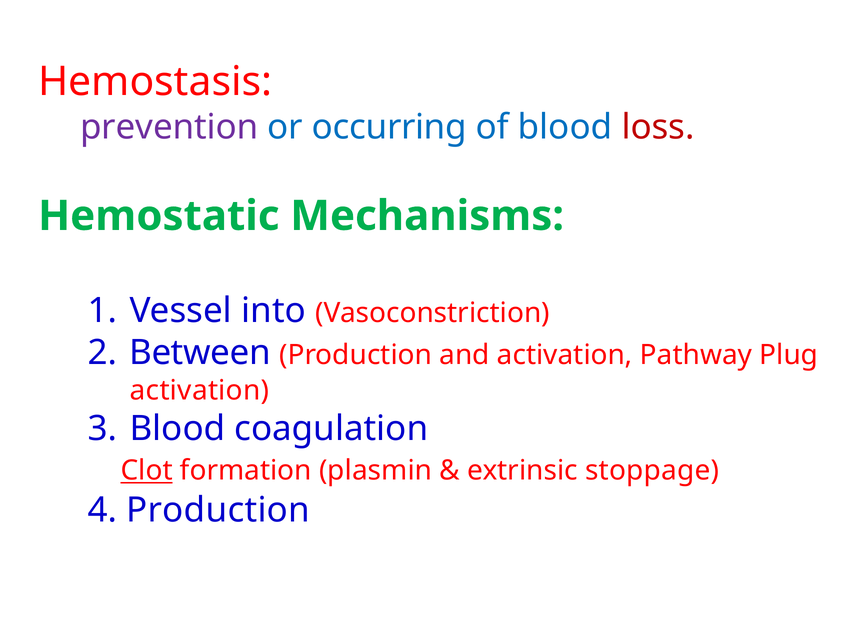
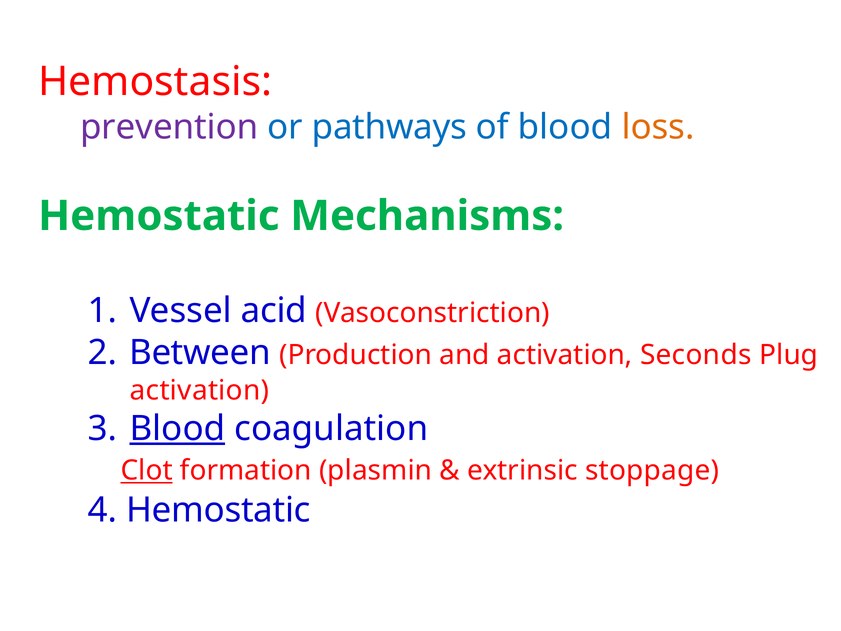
occurring: occurring -> pathways (389, 127)
loss colour: red -> orange (658, 127)
into: into -> acid (274, 311)
Pathway: Pathway -> Seconds (696, 355)
Blood underline: none -> present (177, 428)
4 Production: Production -> Hemostatic (218, 510)
